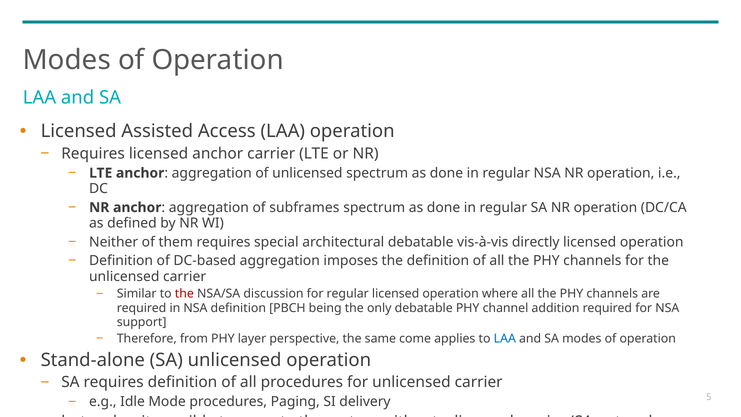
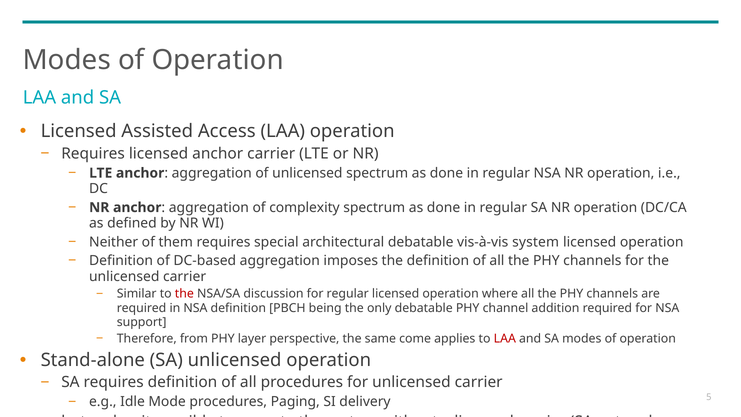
subframes: subframes -> complexity (304, 207)
vis-à-vis directly: directly -> system (536, 242)
LAA colour: blue -> red (505, 338)
